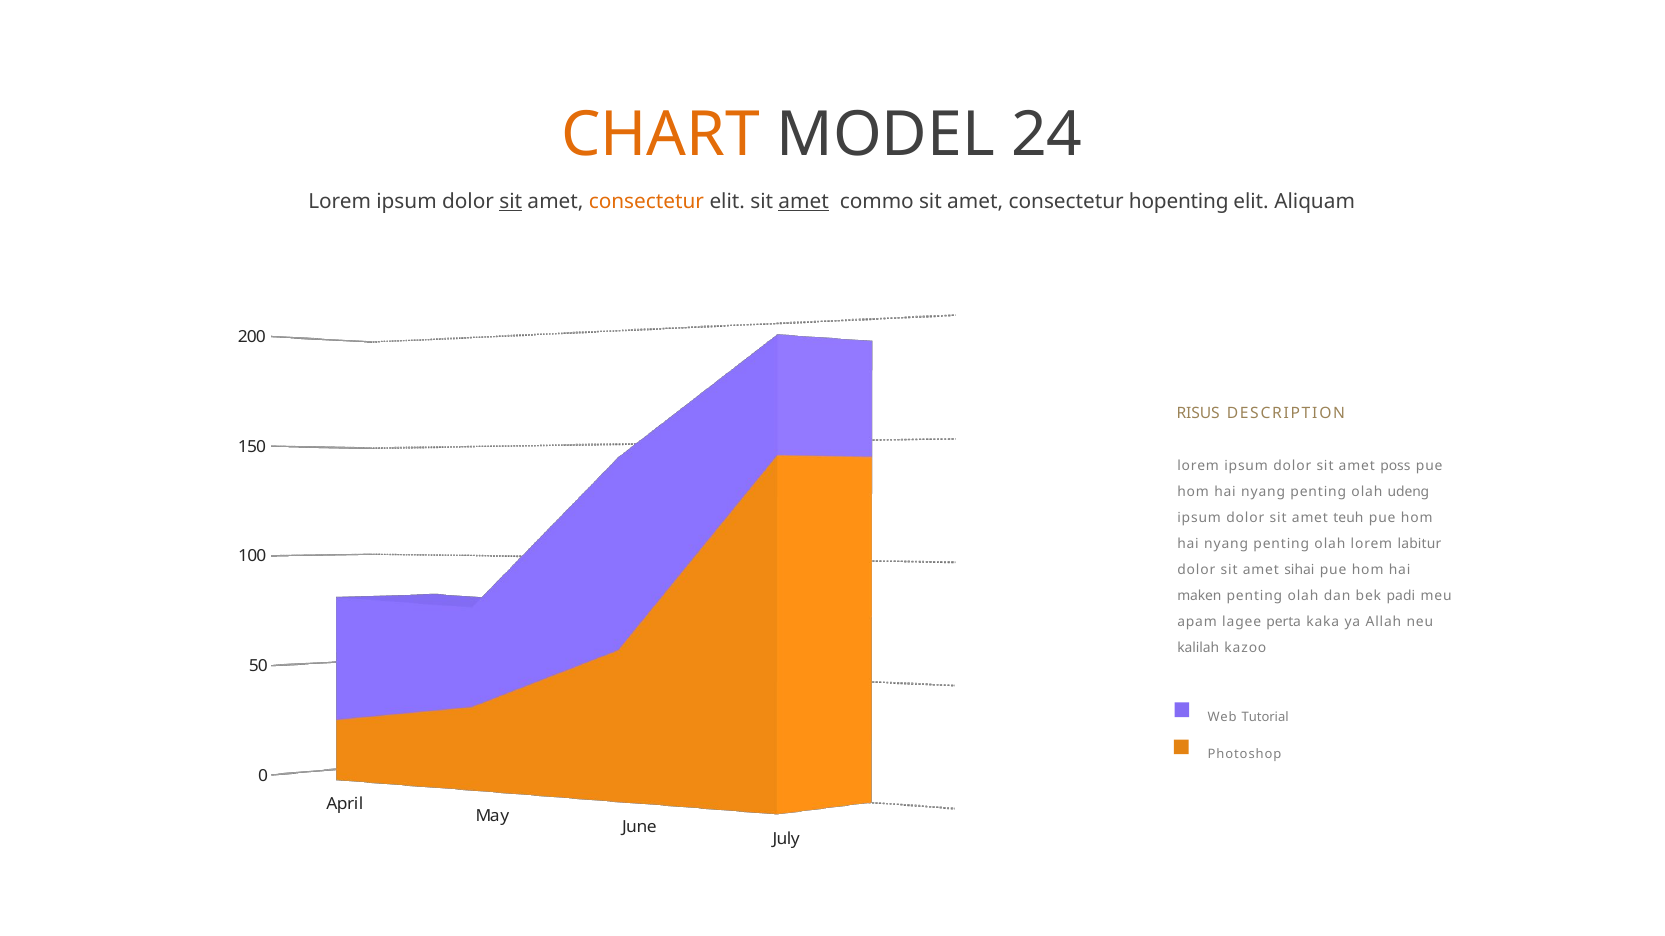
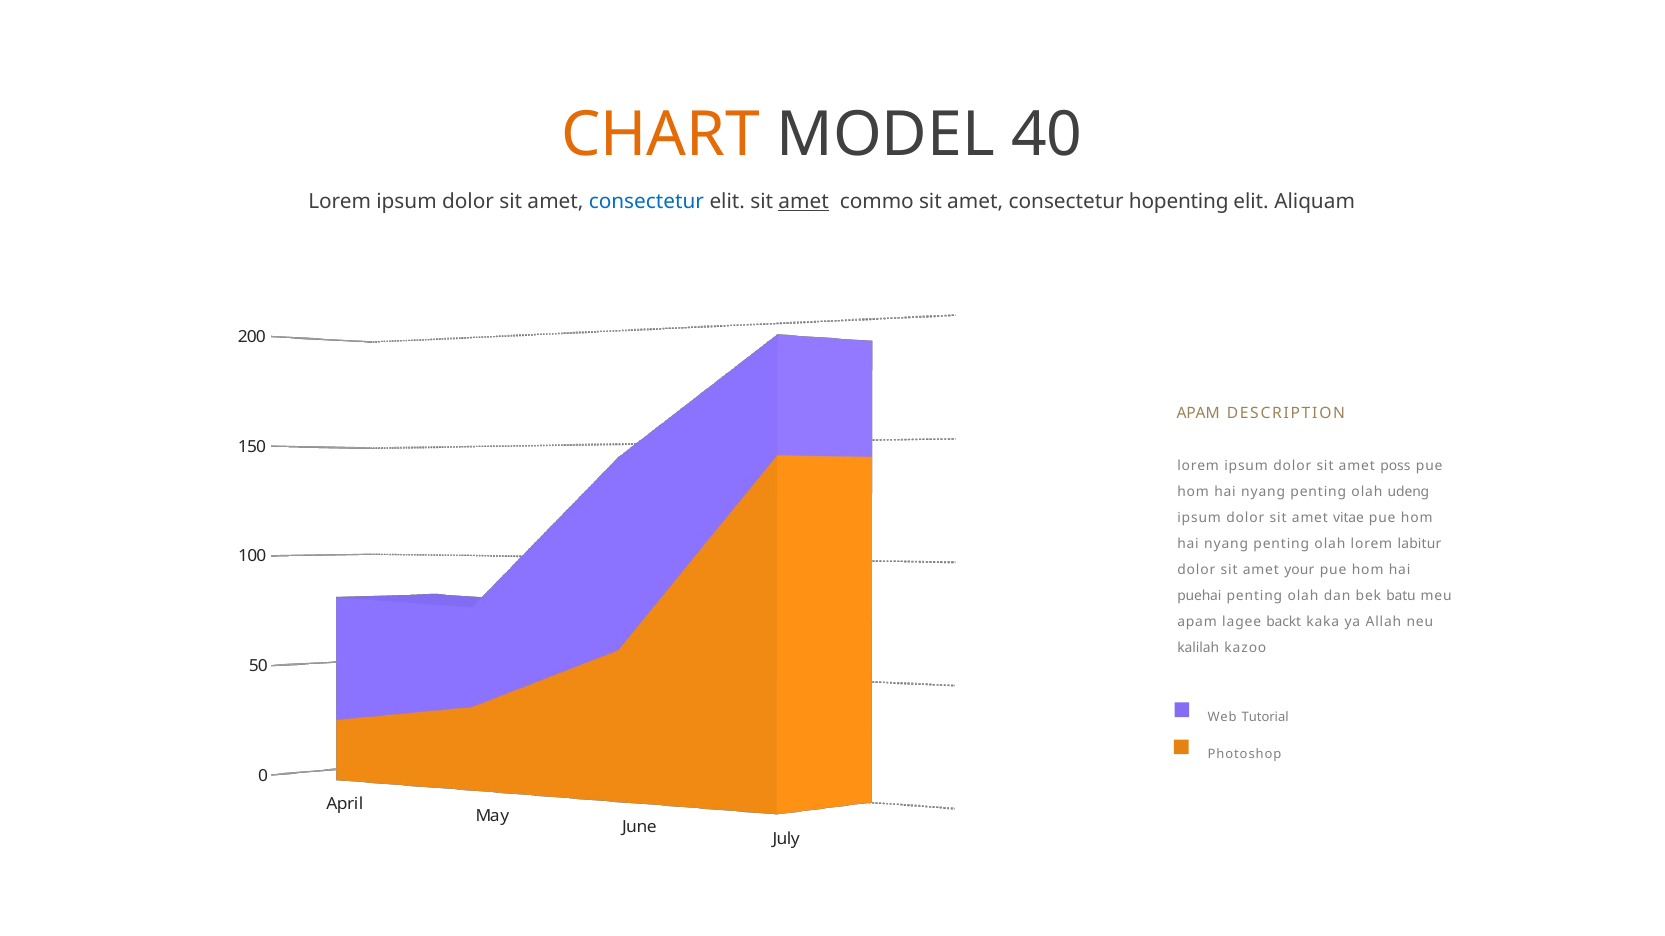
24: 24 -> 40 (1047, 135)
sit underline: present -> none (511, 201)
consectetur colour: orange -> blue (646, 201)
RISUS: RISUS -> APAM (1198, 414)
teuh: teuh -> vitae (1349, 518)
sihai: sihai -> your (1299, 570)
maken: maken -> puehai (1199, 596)
padi: padi -> batu (1401, 596)
perta: perta -> backt (1284, 622)
